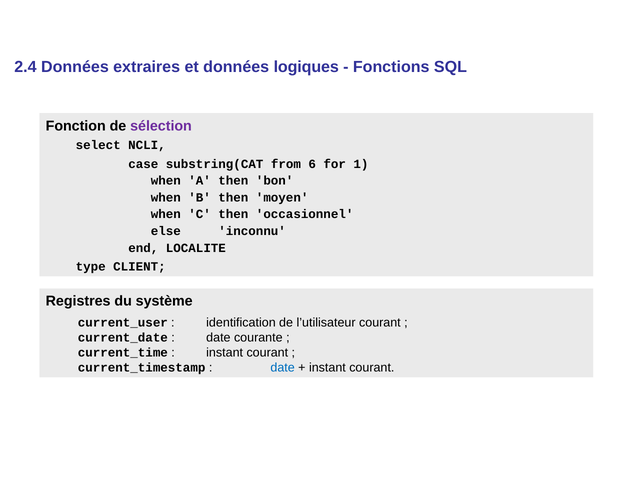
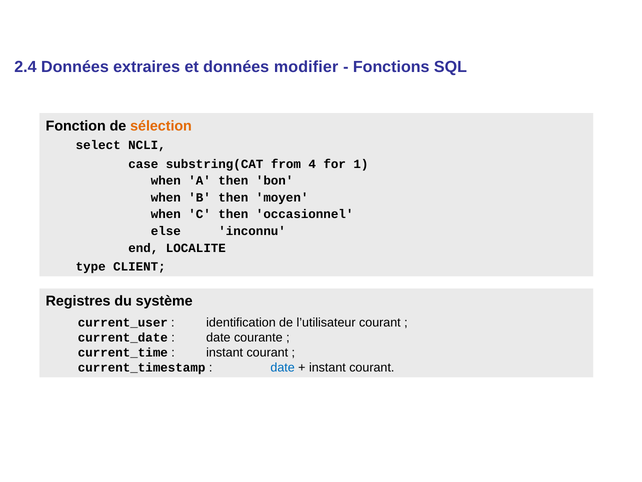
logiques: logiques -> modifier (306, 67)
sélection colour: purple -> orange (161, 126)
6: 6 -> 4 (312, 164)
